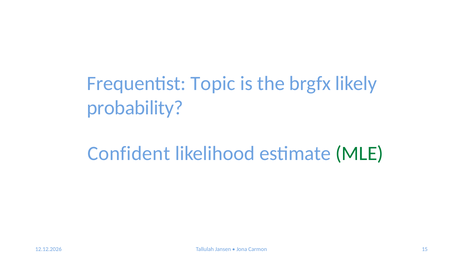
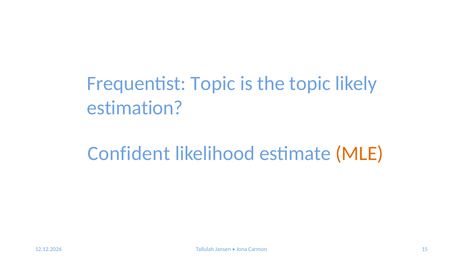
the brgfx: brgfx -> topic (310, 83)
probability: probability -> estimation (135, 108)
MLE colour: green -> orange (359, 153)
